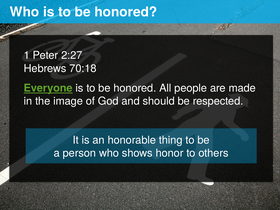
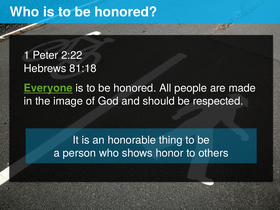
2:27: 2:27 -> 2:22 (72, 55)
70:18: 70:18 -> 81:18 (83, 68)
